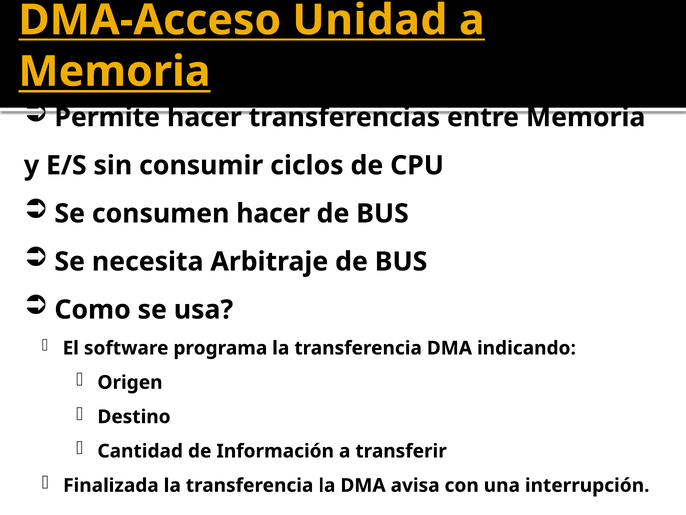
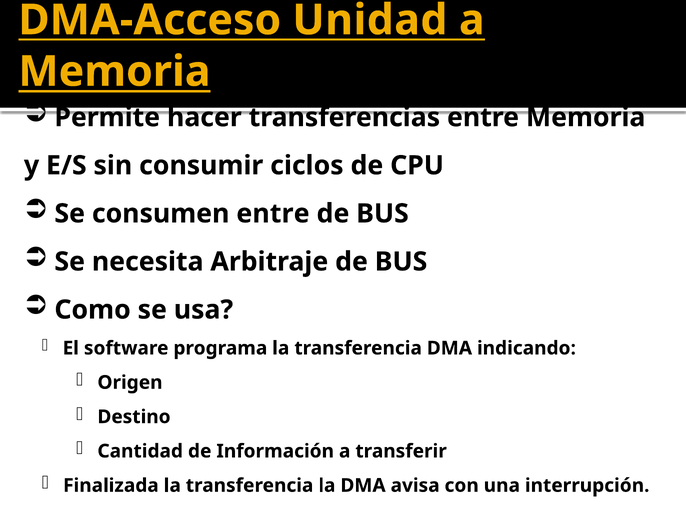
consumen hacer: hacer -> entre (273, 213)
